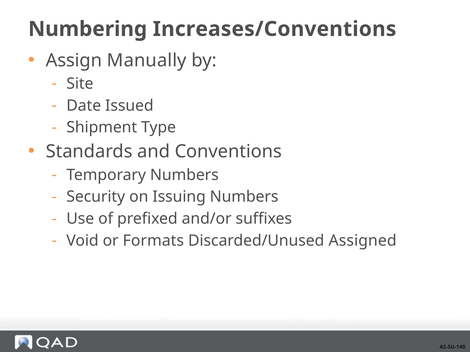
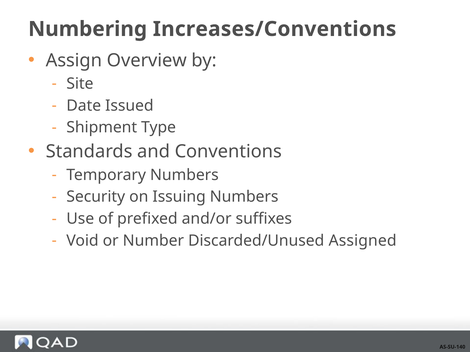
Manually: Manually -> Overview (147, 60)
Formats: Formats -> Number (153, 241)
